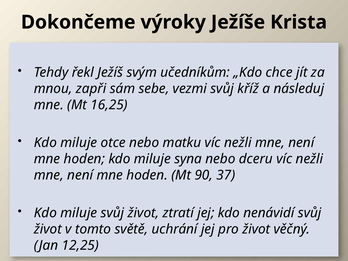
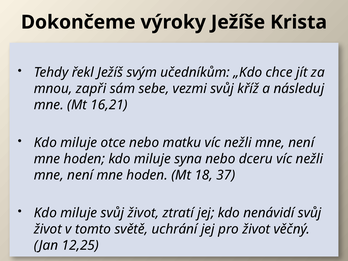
16,25: 16,25 -> 16,21 (109, 105)
90: 90 -> 18 (204, 175)
